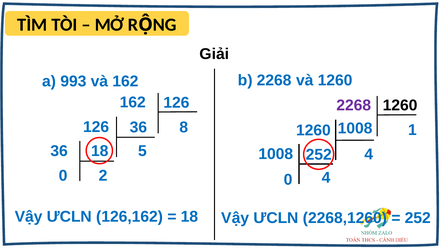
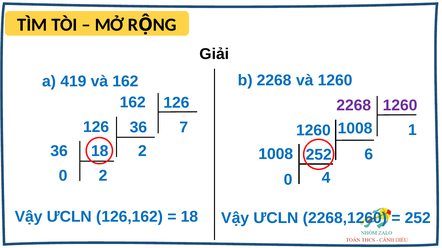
993: 993 -> 419 (73, 82)
1260 colour: black -> purple (400, 106)
8: 8 -> 7 (184, 128)
36 5: 5 -> 2 (142, 151)
1008 4: 4 -> 6 (369, 155)
